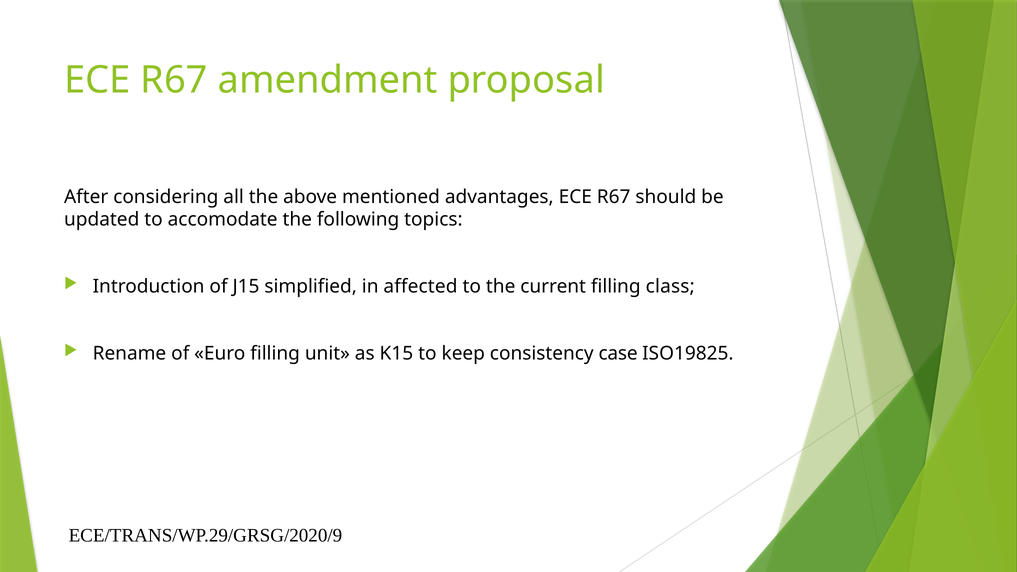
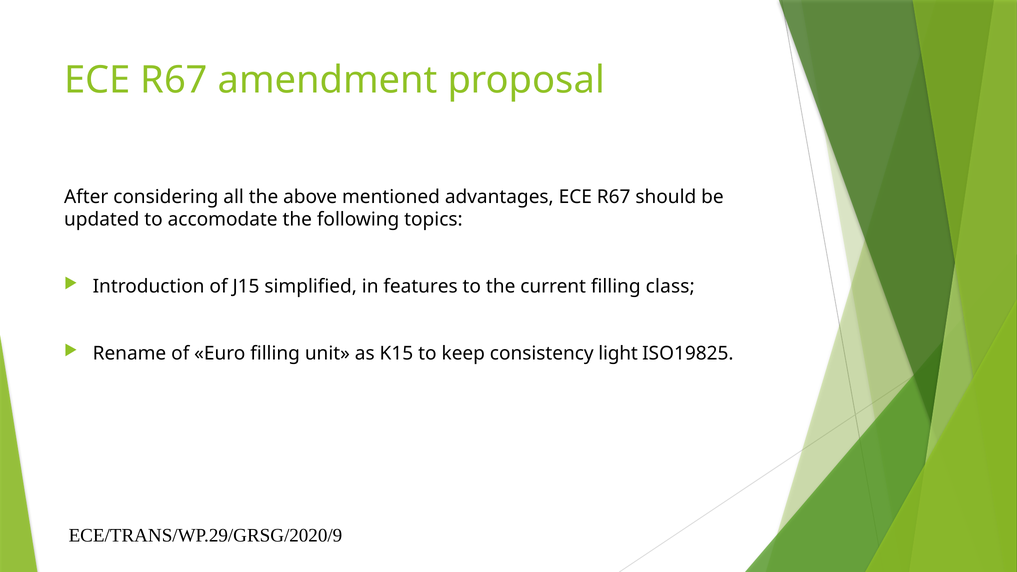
affected: affected -> features (421, 287)
case: case -> light (618, 354)
